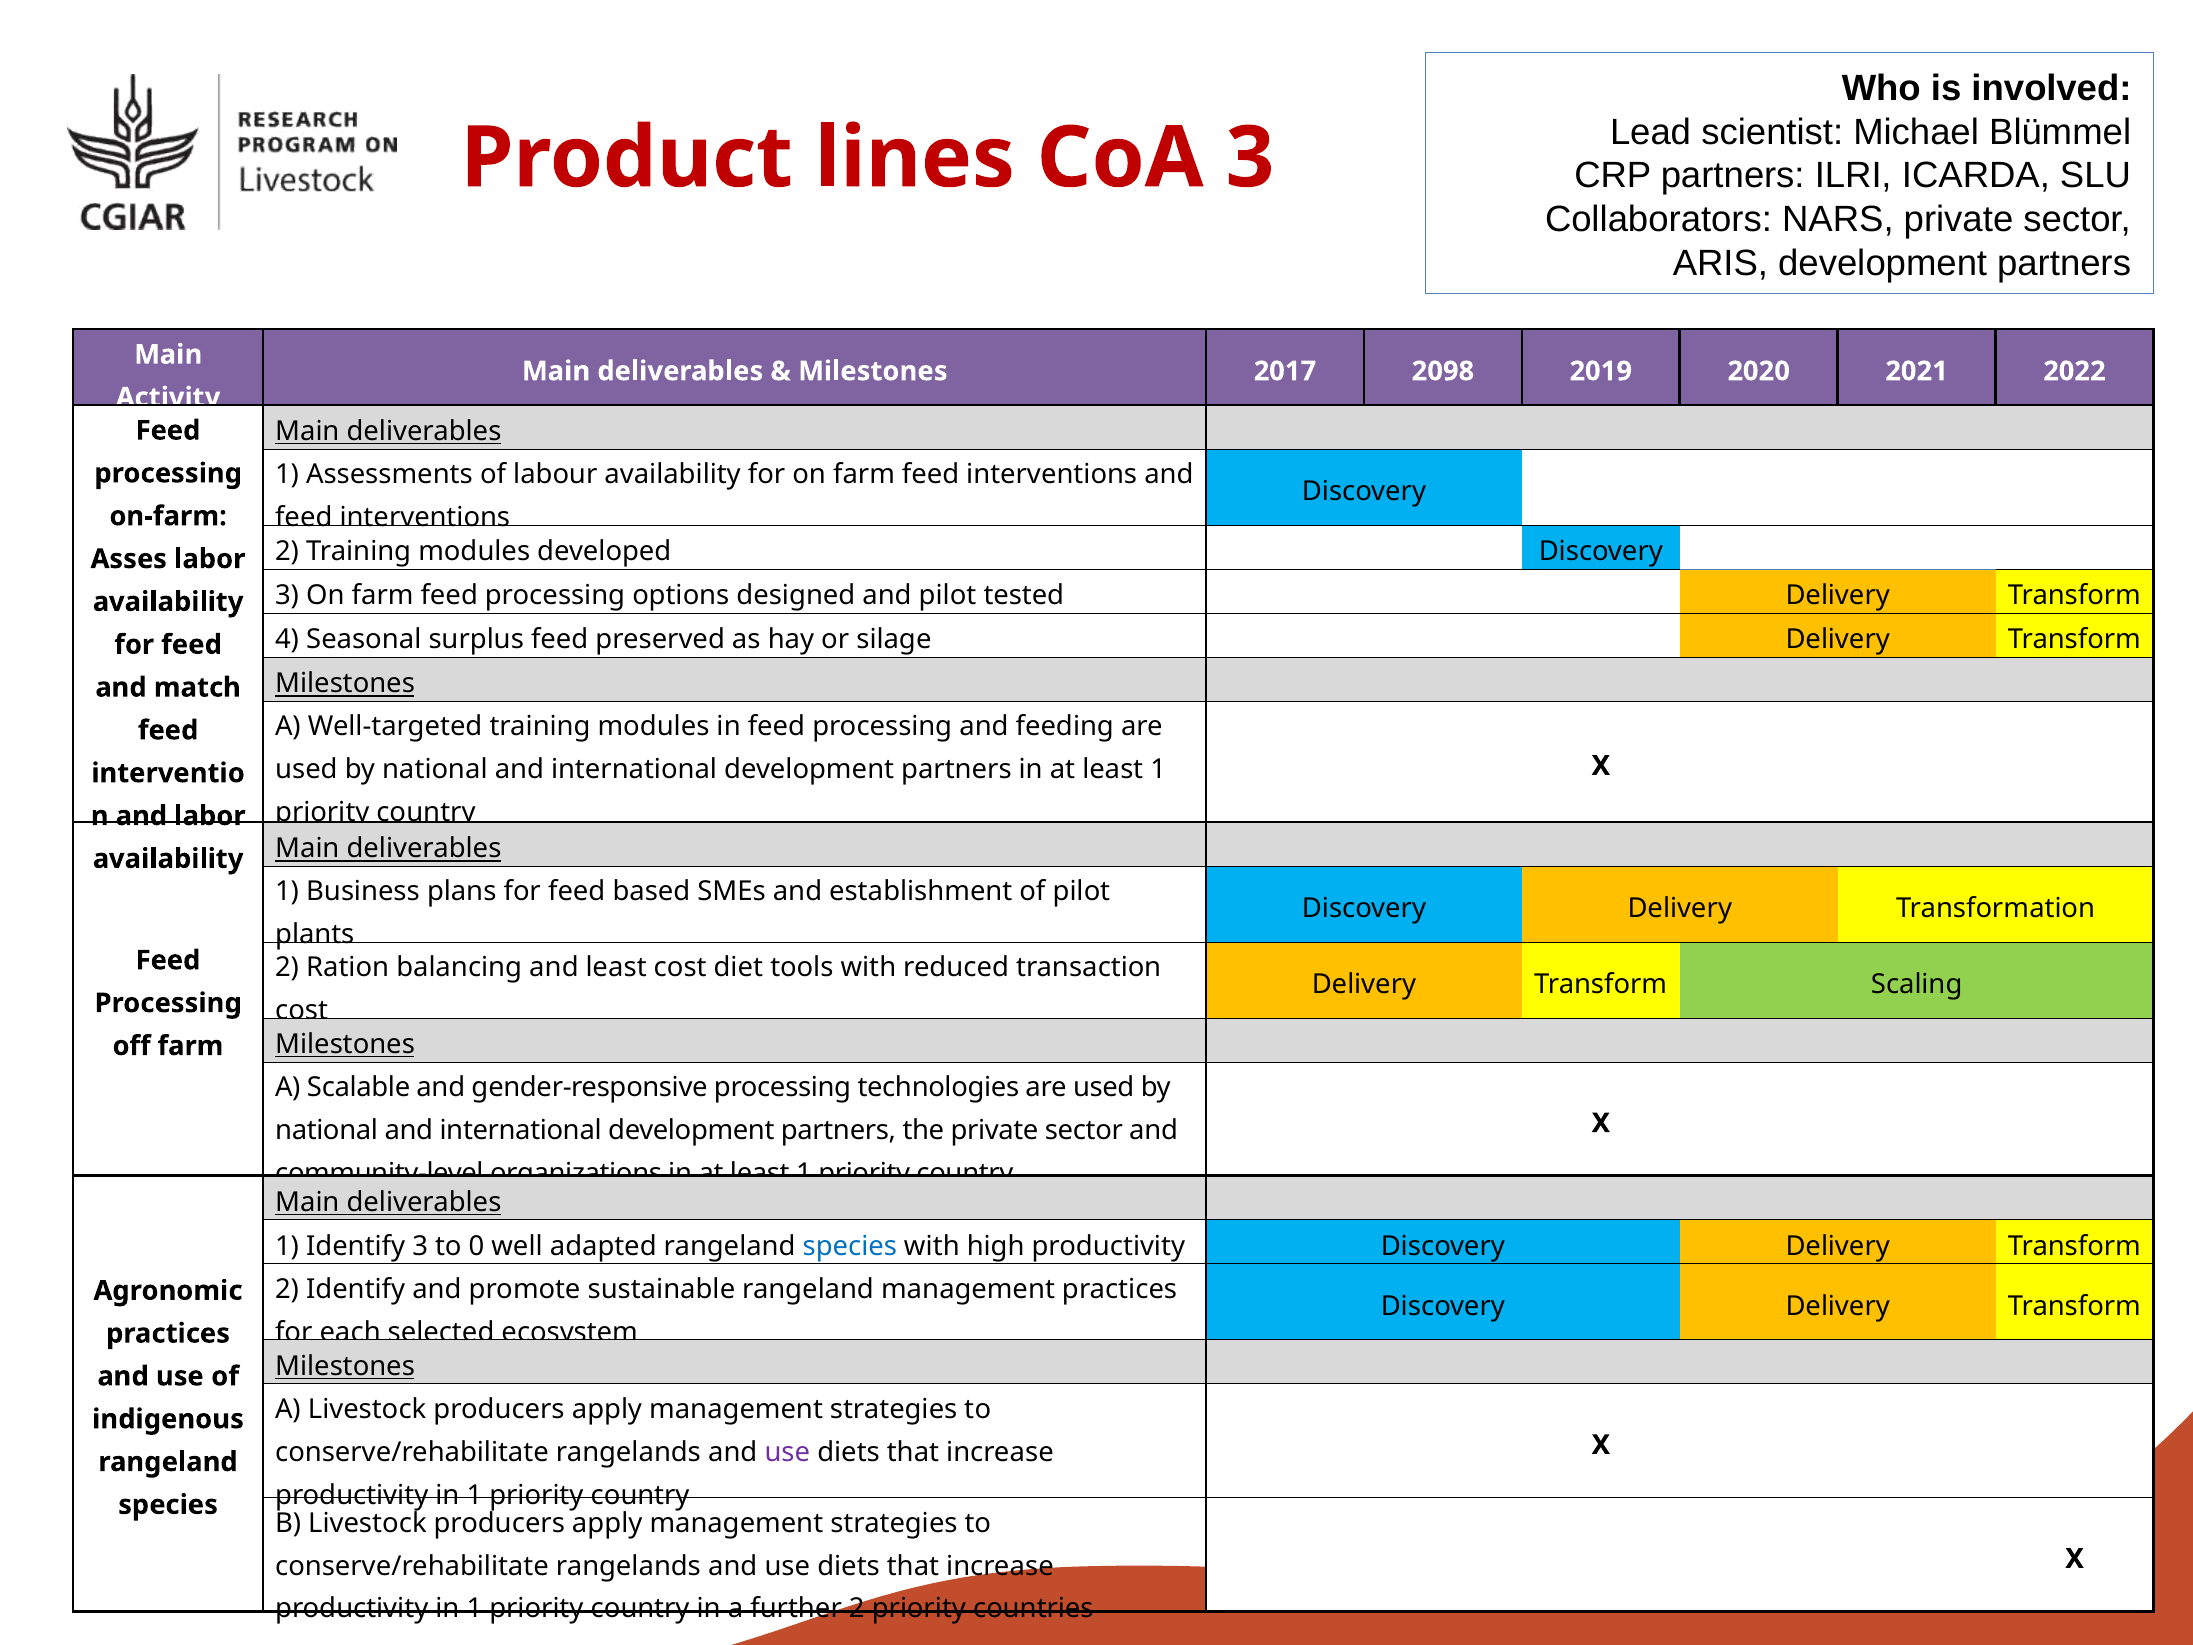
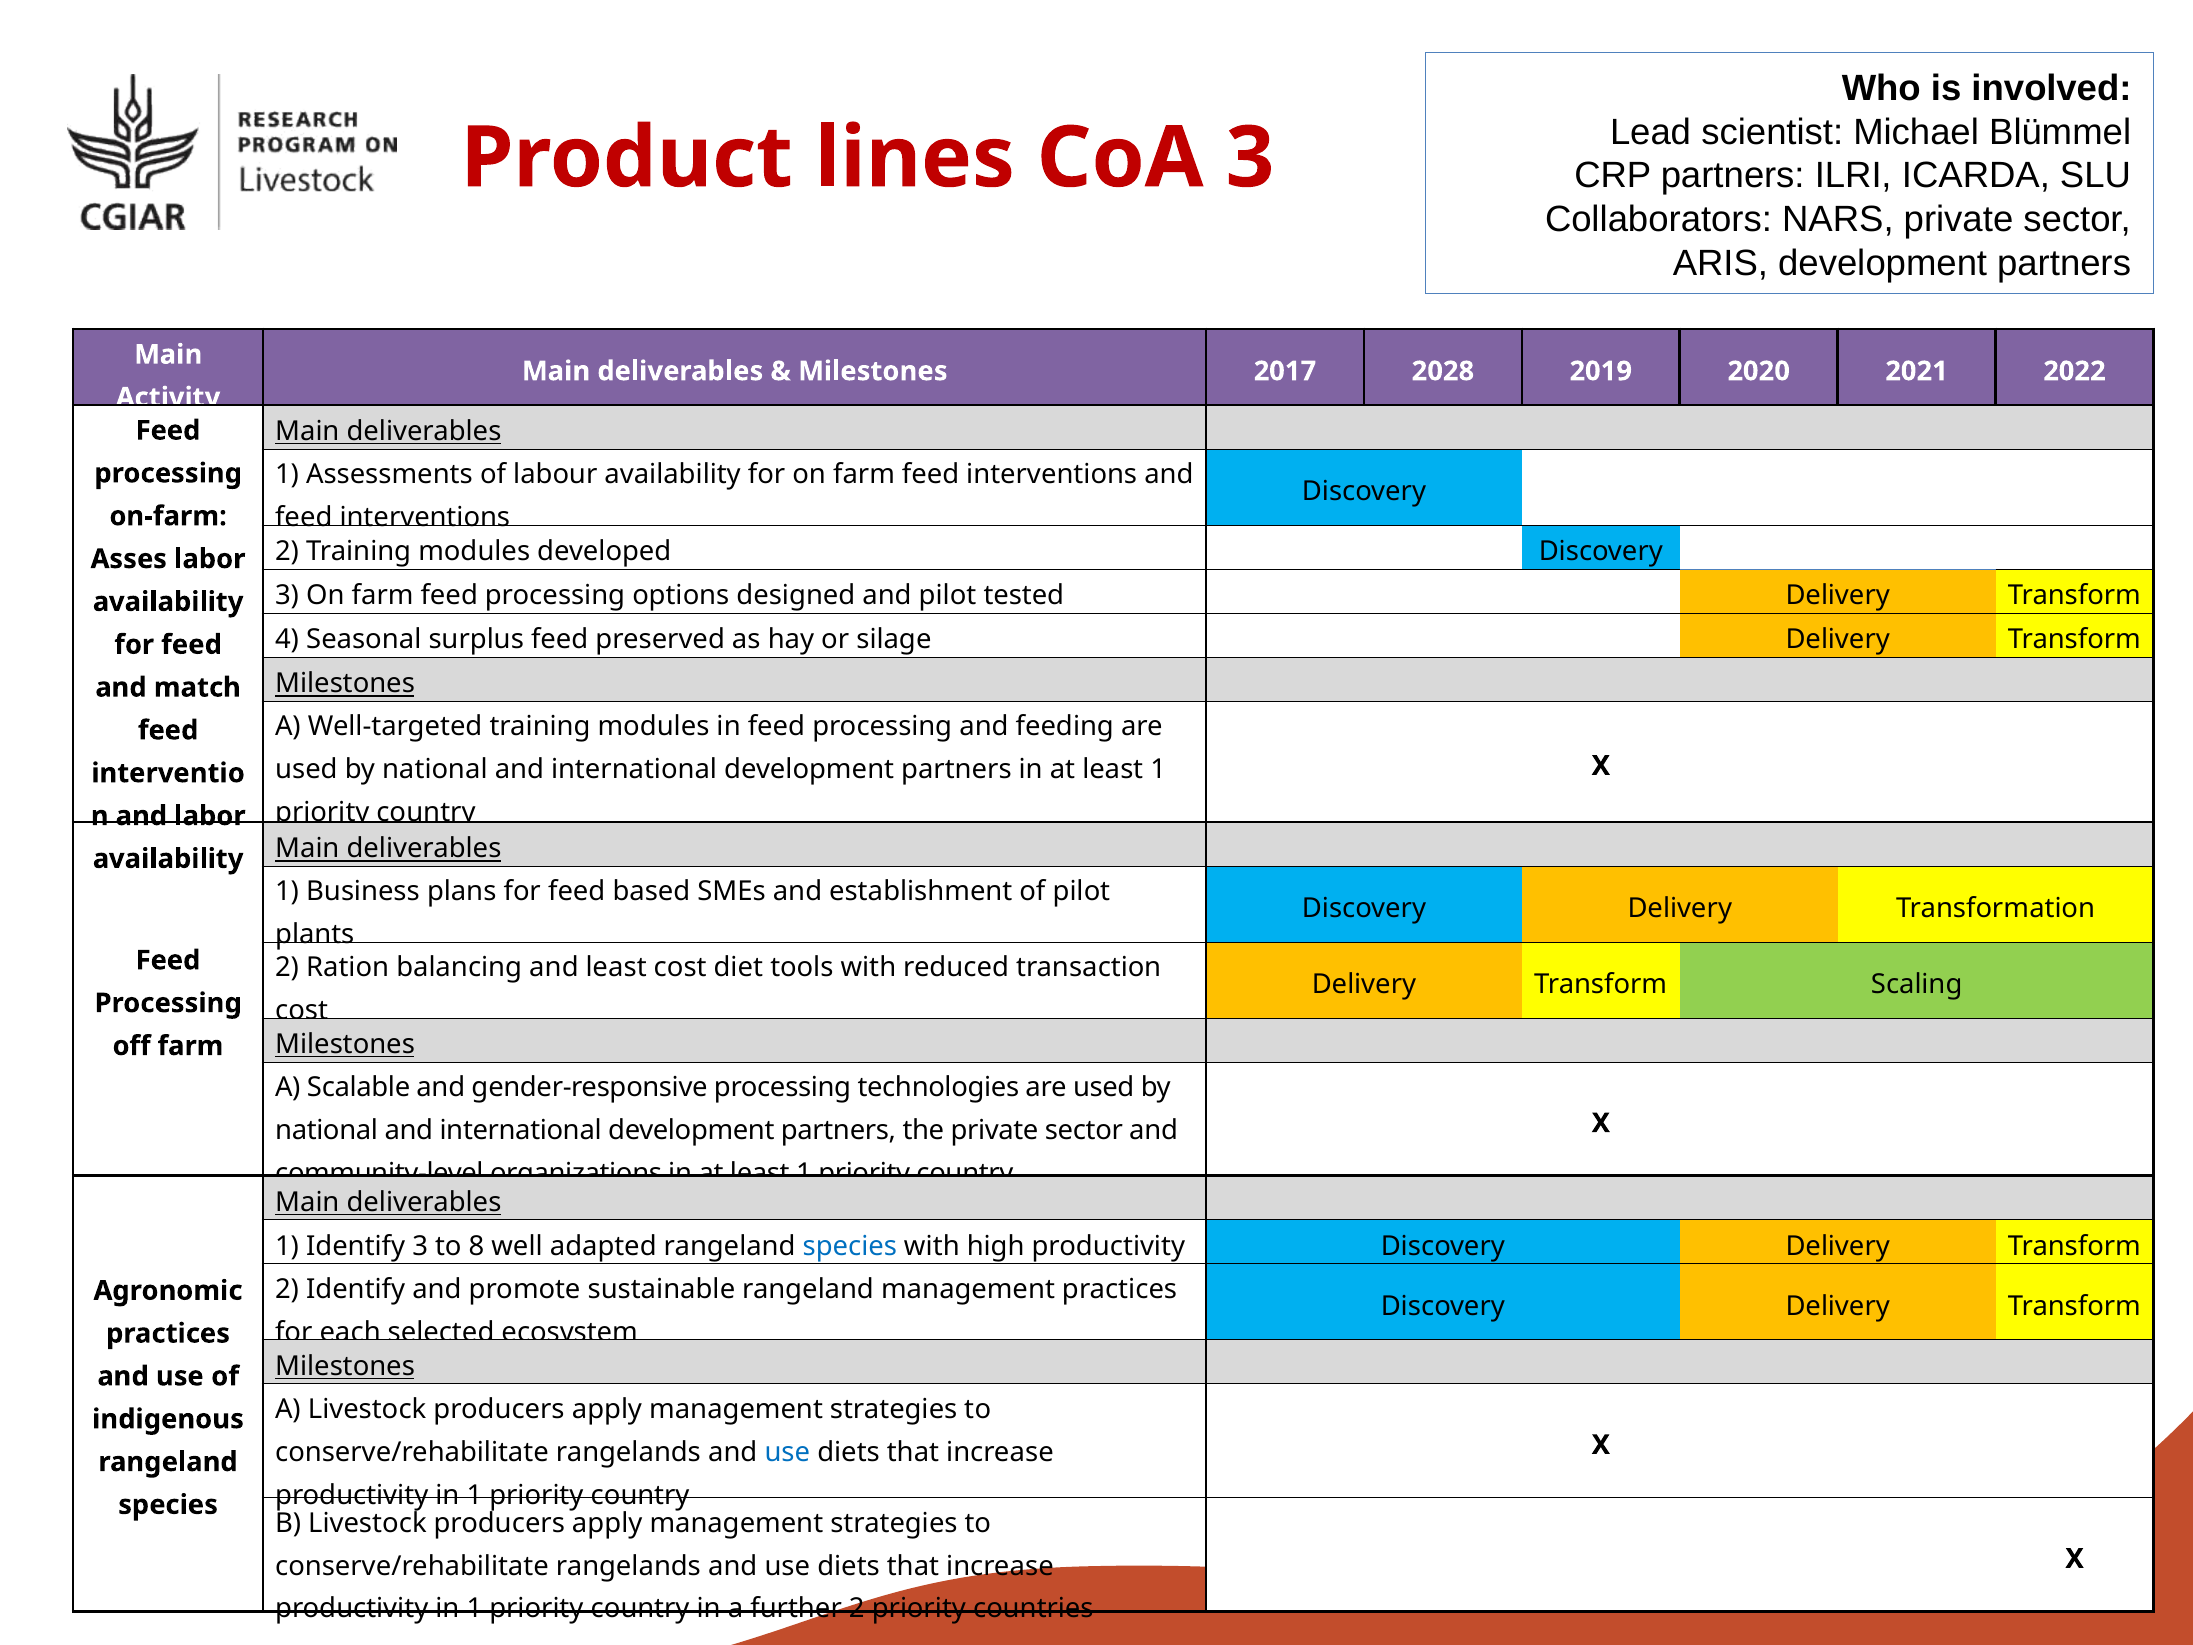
2098: 2098 -> 2028 (1443, 371)
0: 0 -> 8 (477, 1246)
use colour: purple -> blue (787, 1452)
